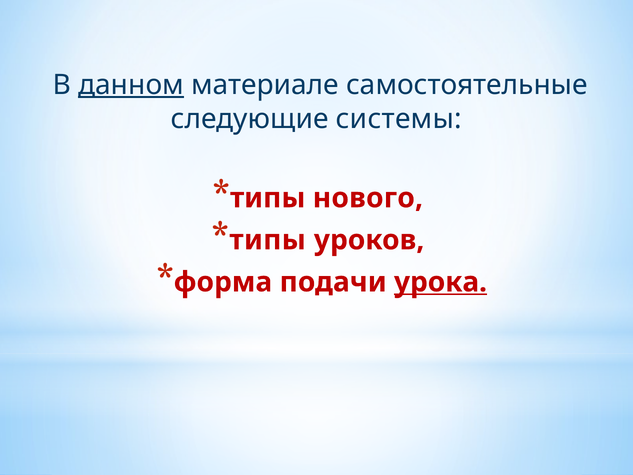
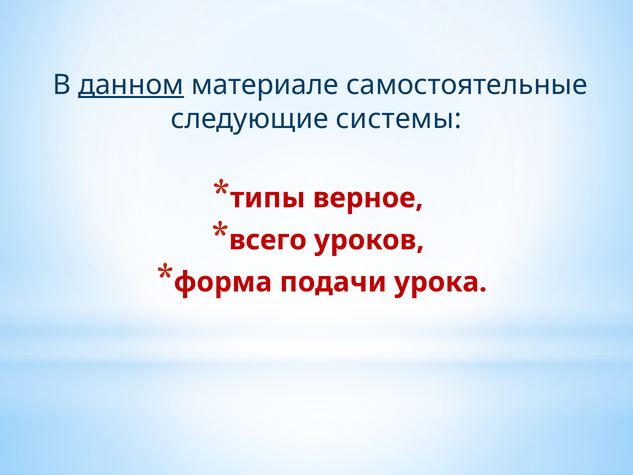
нового: нового -> верное (368, 198)
типы: типы -> всего (268, 240)
урока underline: present -> none (440, 282)
